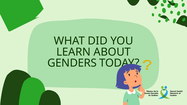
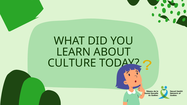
GENDERS: GENDERS -> CULTURE (72, 63)
